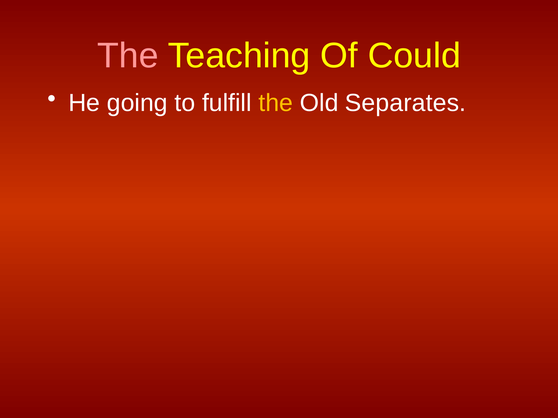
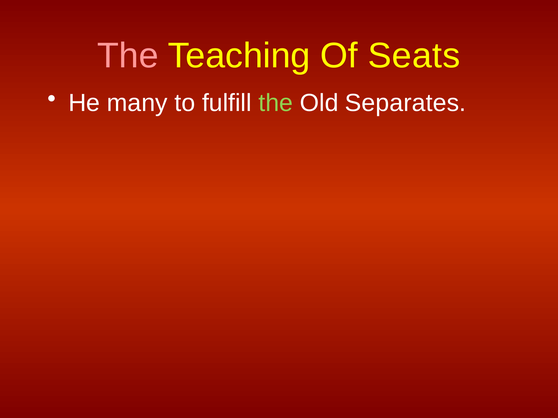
Could: Could -> Seats (414, 56)
going: going -> many (137, 103)
the colour: yellow -> light green (276, 103)
